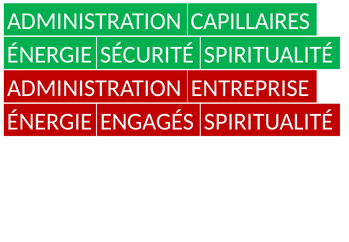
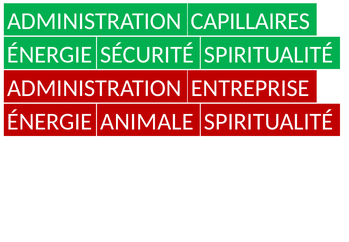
ENGAGÉS: ENGAGÉS -> ANIMALE (147, 121)
